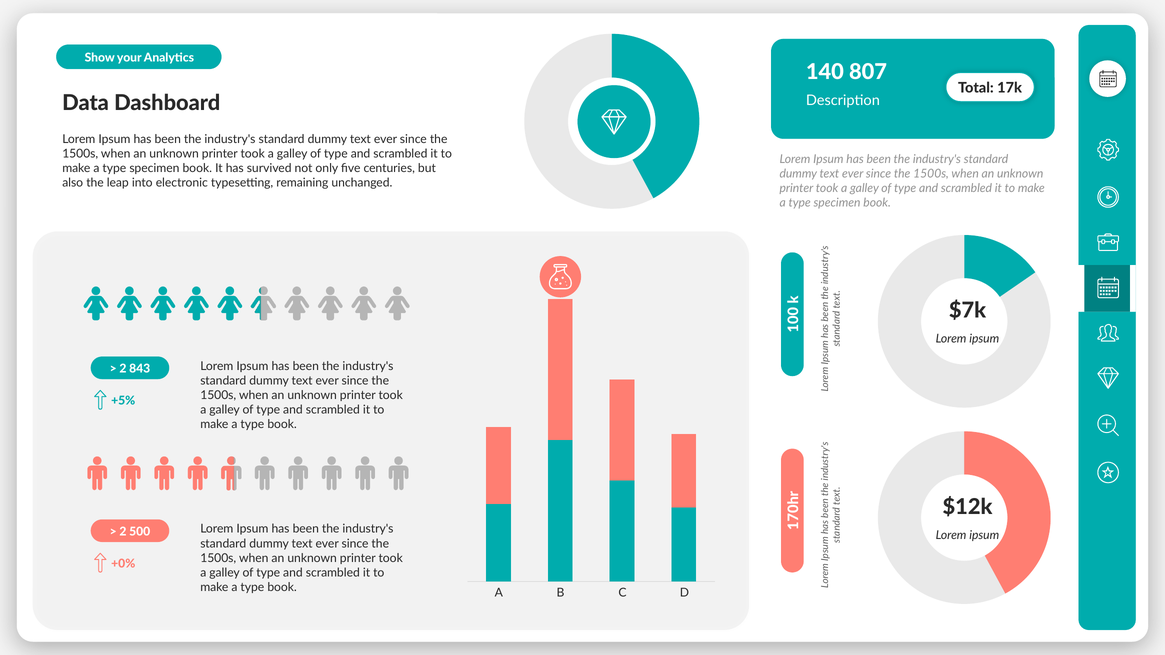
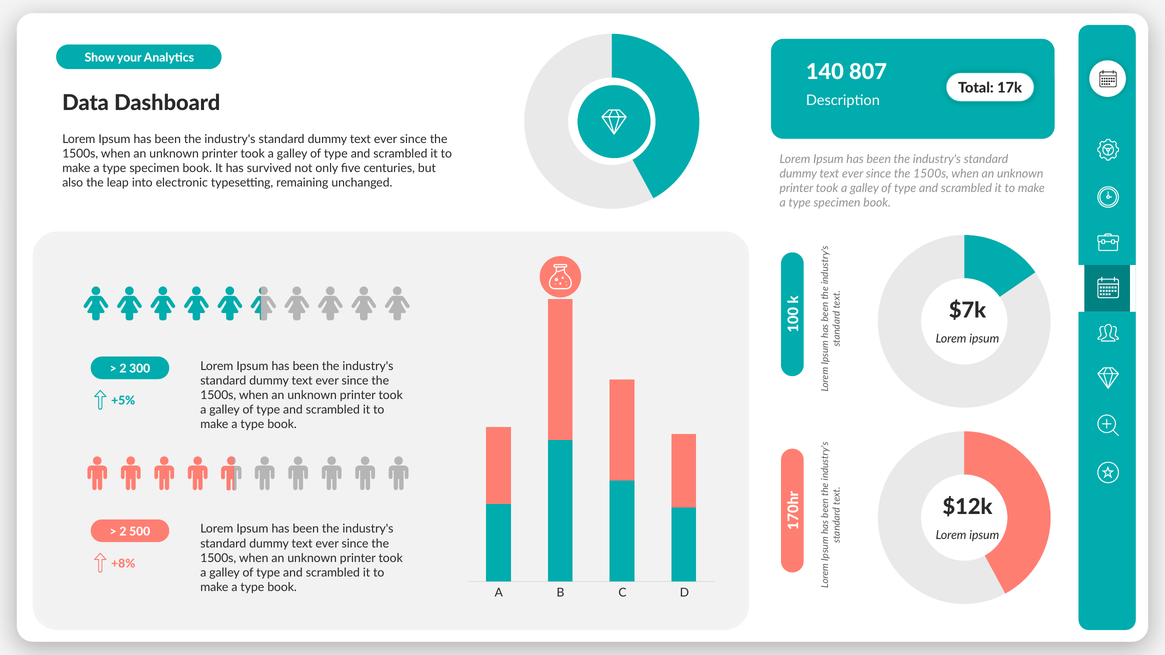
843: 843 -> 300 (140, 369)
+0%: +0% -> +8% (123, 564)
